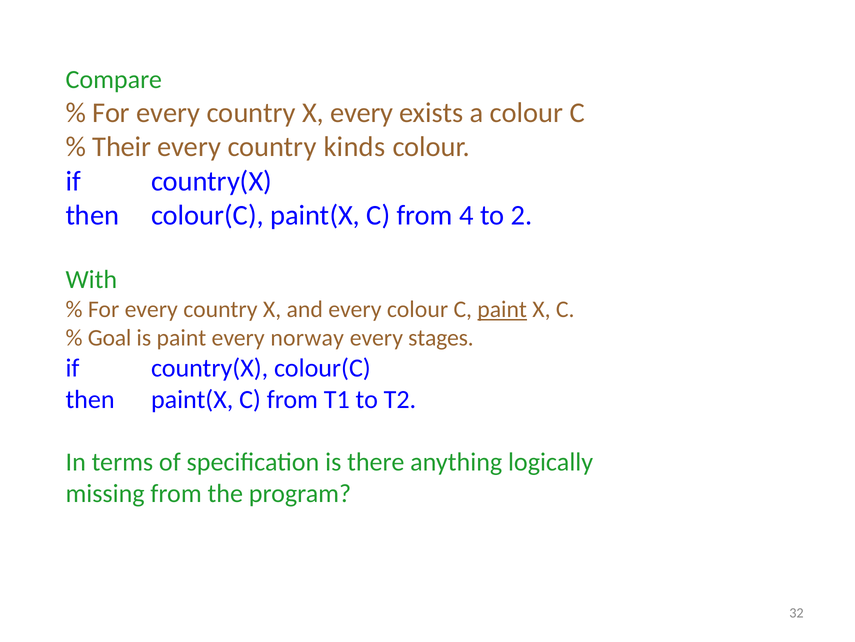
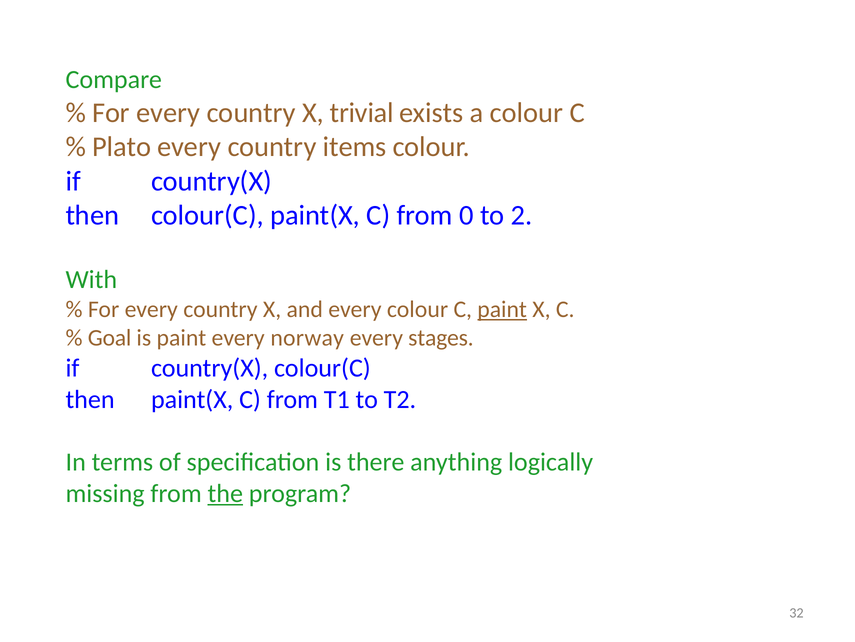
X every: every -> trivial (362, 113)
Their: Their -> Plato (122, 147)
kinds: kinds -> items (355, 147)
4: 4 -> 0 (466, 215)
the underline: none -> present (225, 493)
